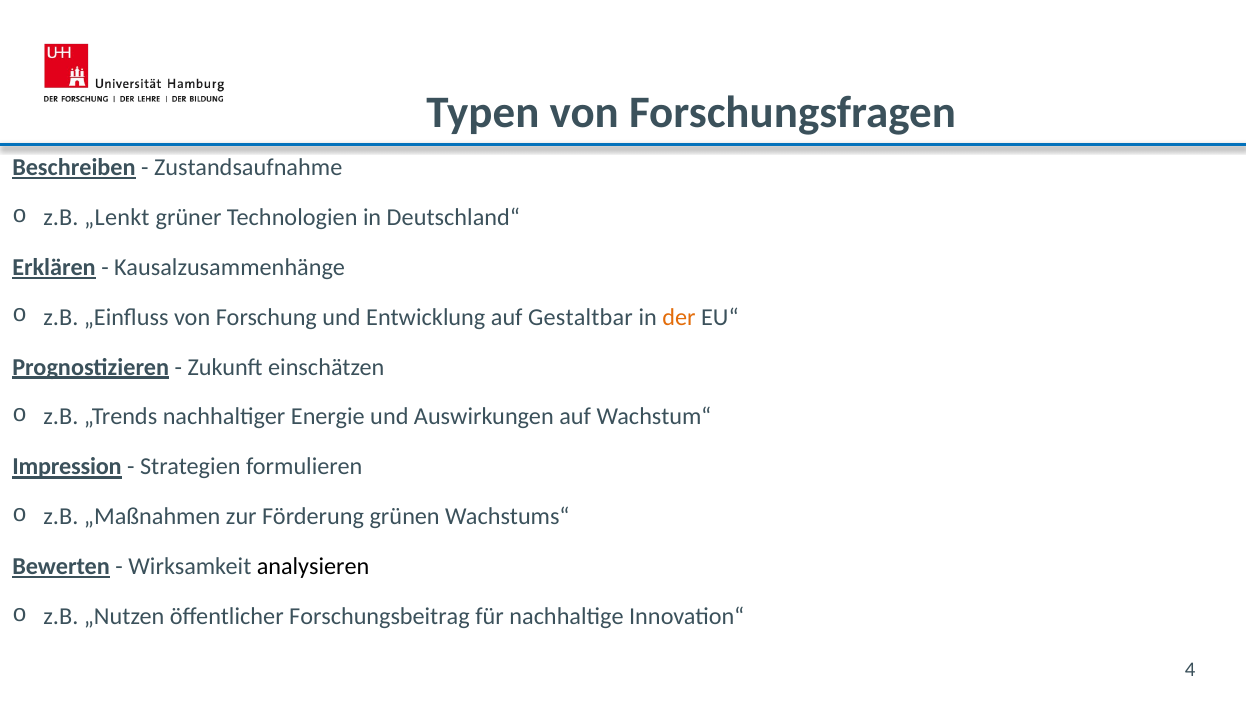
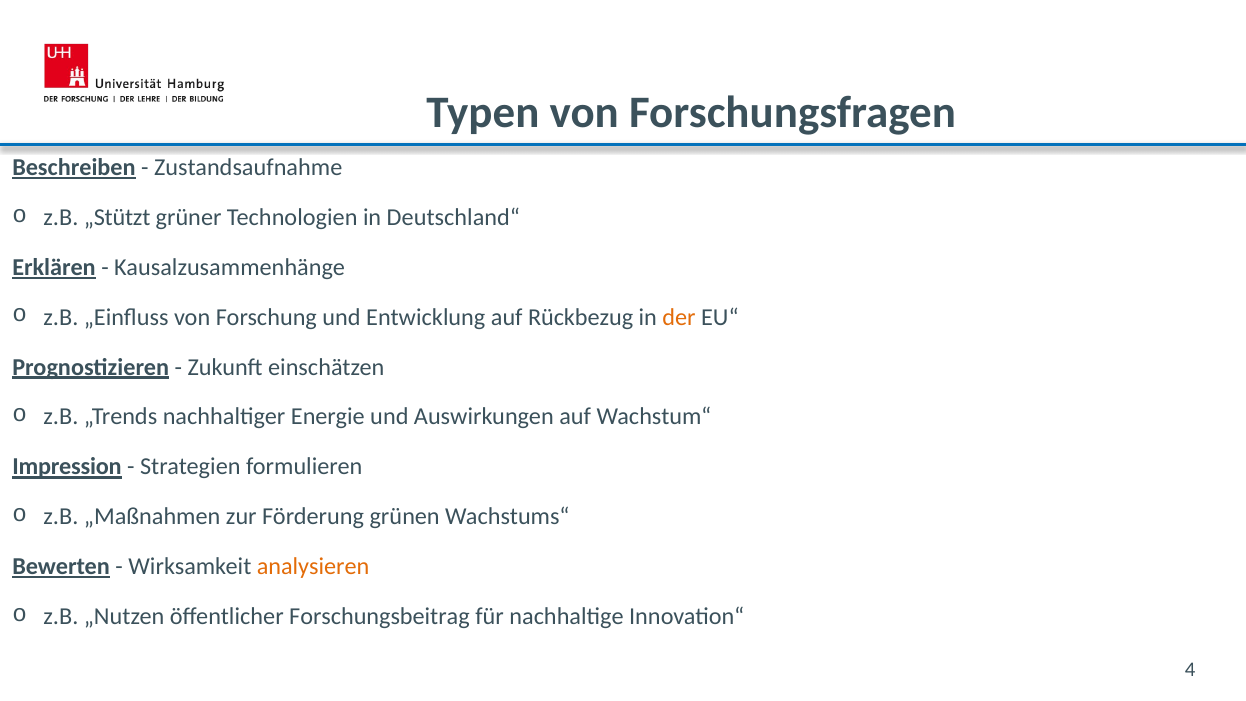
„Lenkt: „Lenkt -> „Stützt (117, 217)
Gestaltbar: Gestaltbar -> Rückbezug (581, 317)
analysieren colour: black -> orange (313, 567)
